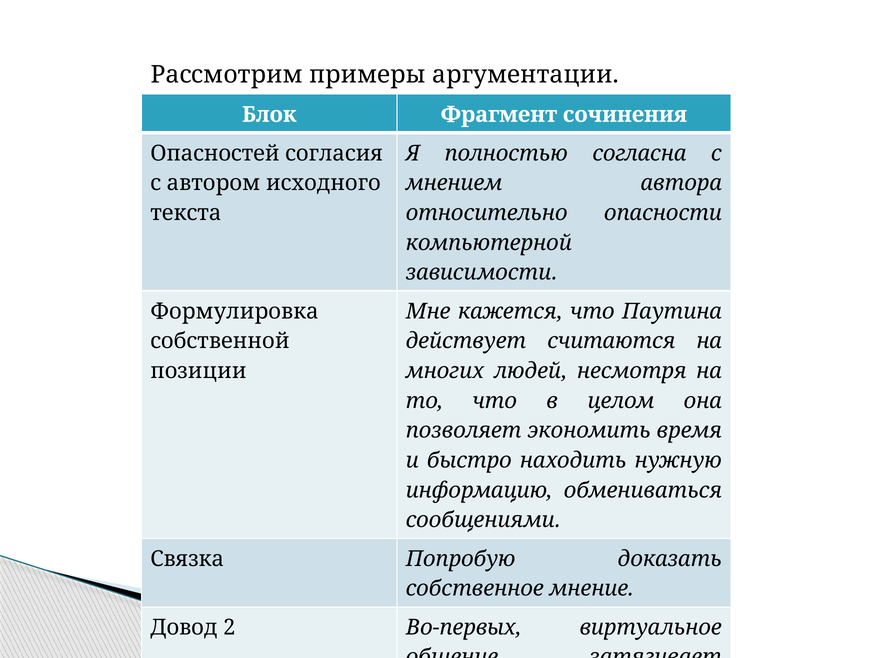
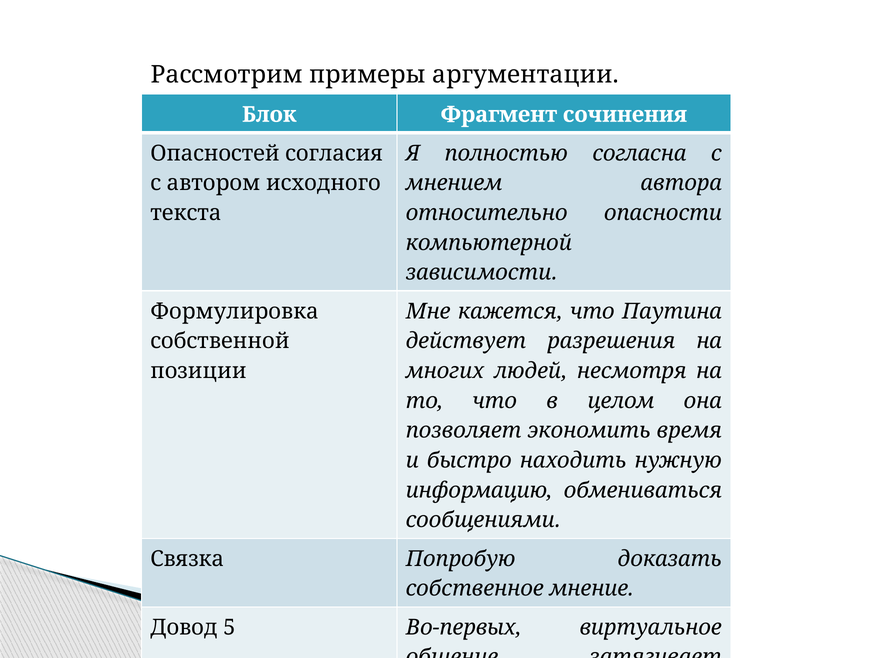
считаются: считаются -> разрешения (611, 341)
2: 2 -> 5 (229, 627)
